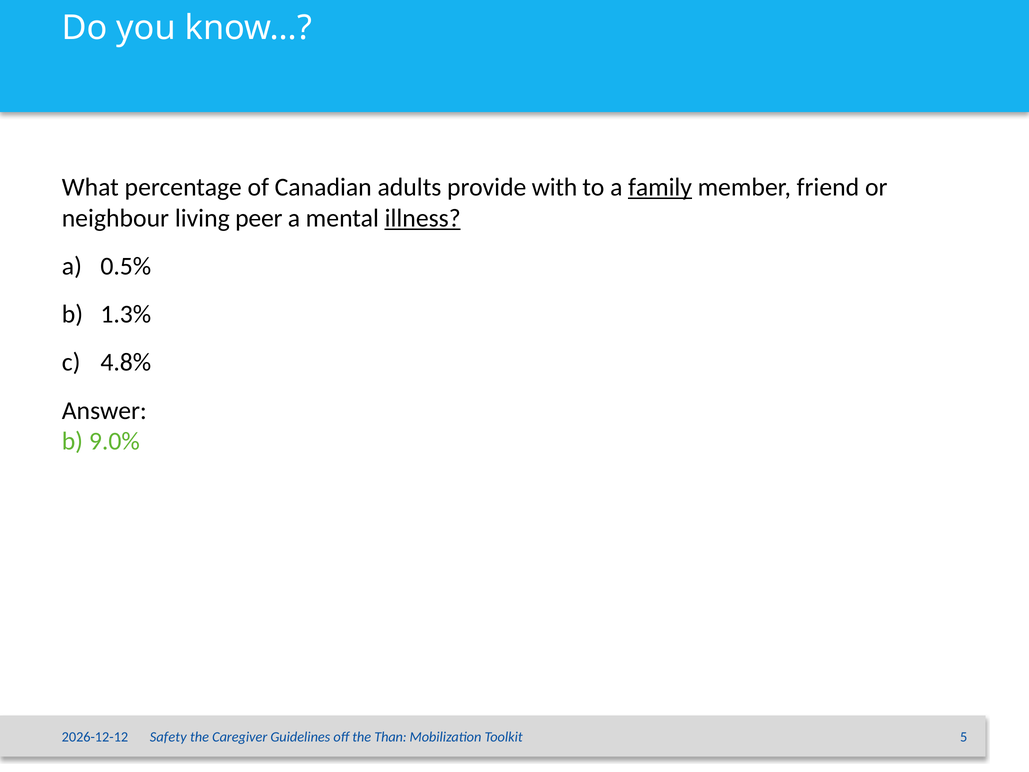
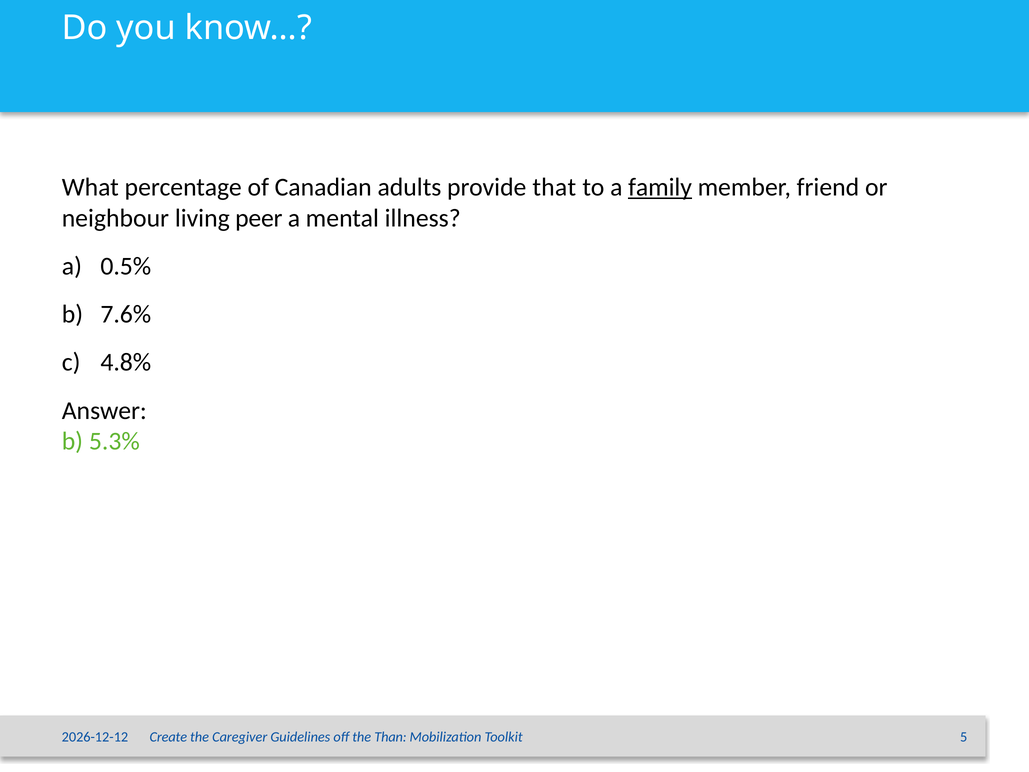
with: with -> that (554, 187)
illness underline: present -> none (423, 218)
1.3%: 1.3% -> 7.6% (126, 314)
9.0%: 9.0% -> 5.3% (114, 441)
Safety: Safety -> Create (168, 737)
